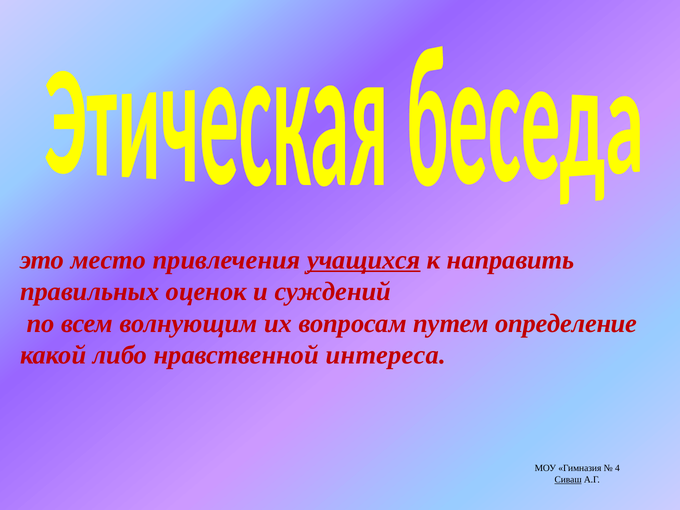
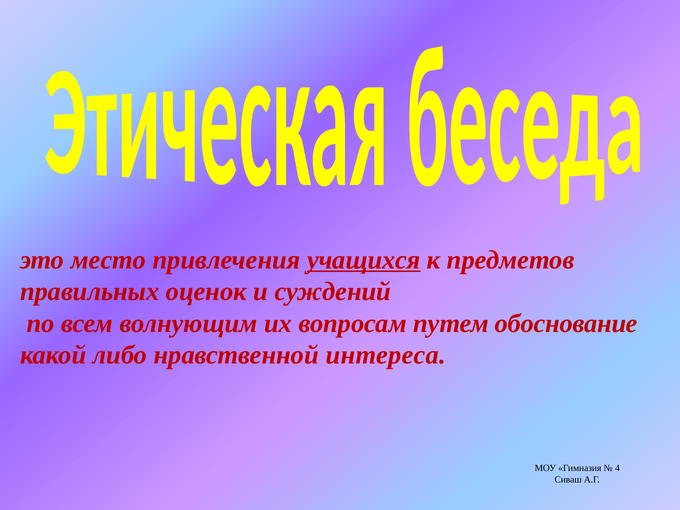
направить: направить -> предметов (511, 260)
определение: определение -> обоснование (566, 323)
Сиваш underline: present -> none (568, 479)
